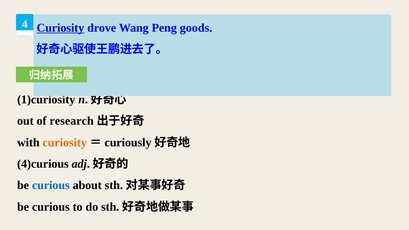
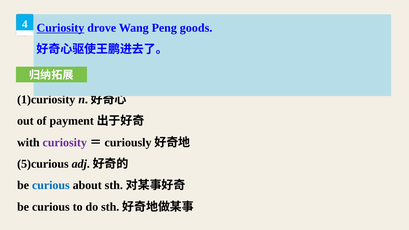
research: research -> payment (72, 121)
curiosity colour: orange -> purple (65, 143)
4)curious: 4)curious -> 5)curious (43, 164)
